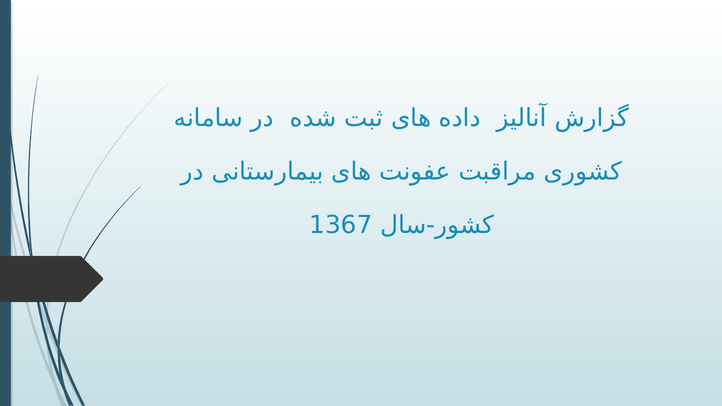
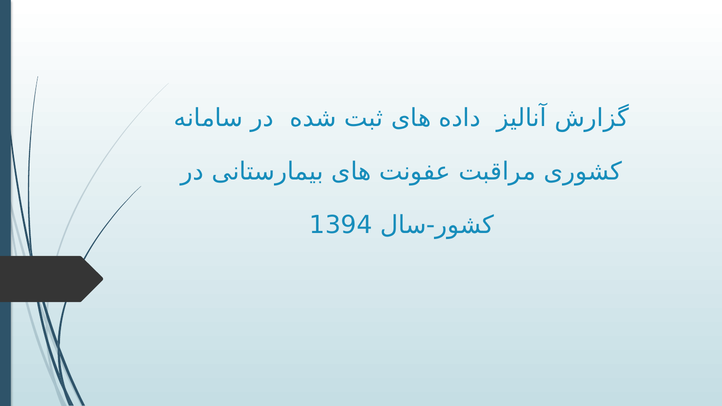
1367: 1367 -> 1394 (341, 225)
